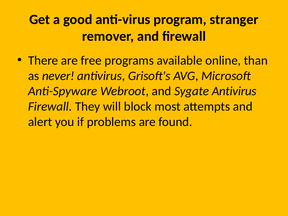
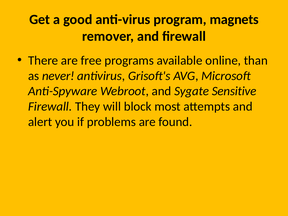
stranger: stranger -> magnets (234, 19)
Sygate Antivirus: Antivirus -> Sensitive (234, 91)
